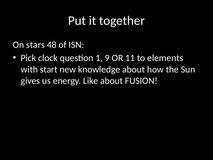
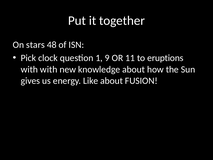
elements: elements -> eruptions (165, 58)
with start: start -> with (49, 69)
